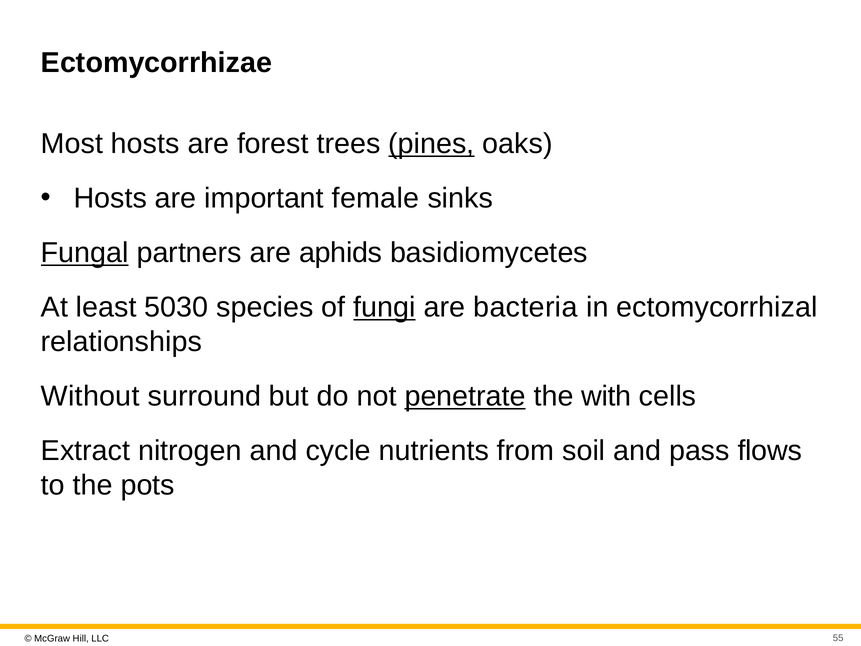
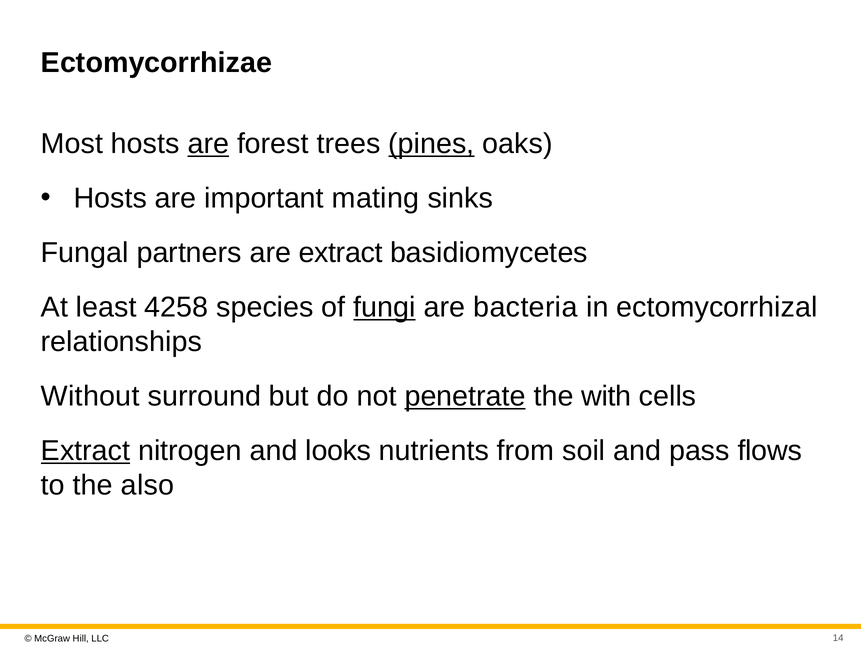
are underline: none -> present (208, 144)
female: female -> mating (376, 198)
Fungal underline: present -> none (85, 253)
are aphids: aphids -> extract (341, 253)
5030: 5030 -> 4258 (176, 307)
Extract underline: none -> present (86, 451)
cycle: cycle -> looks (338, 451)
pots: pots -> also (148, 485)
55: 55 -> 14 (838, 638)
